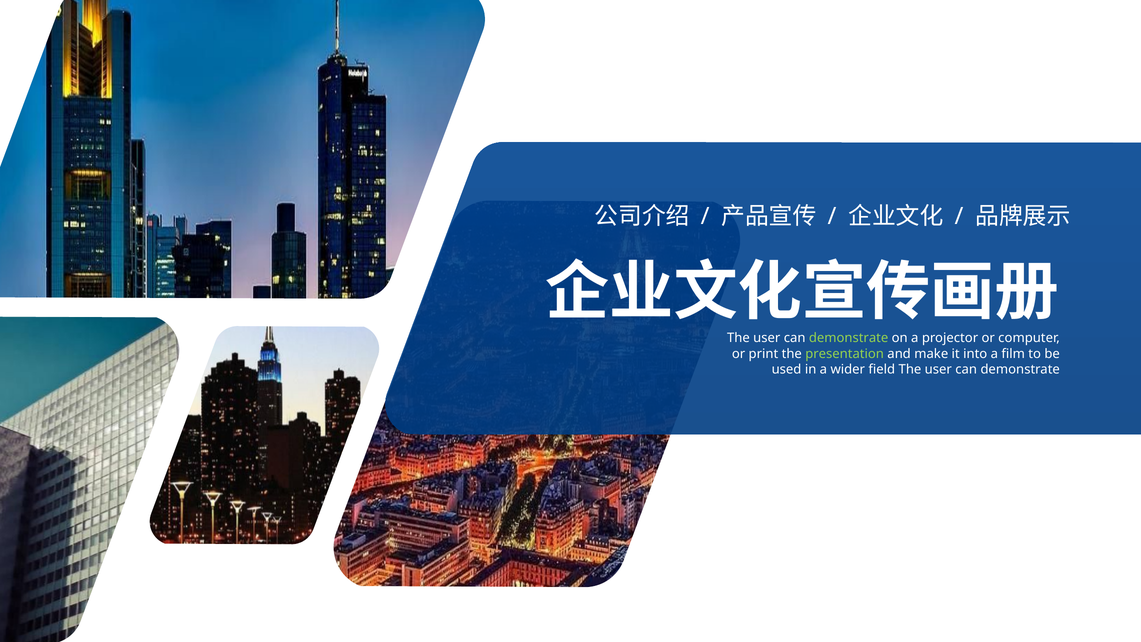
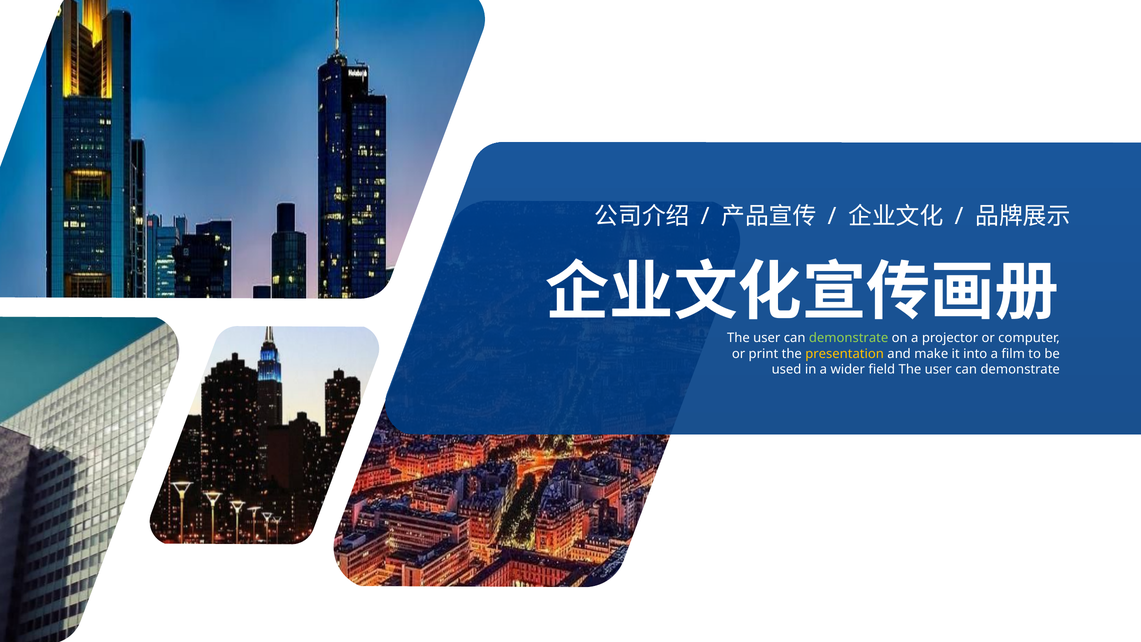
presentation colour: light green -> yellow (845, 354)
